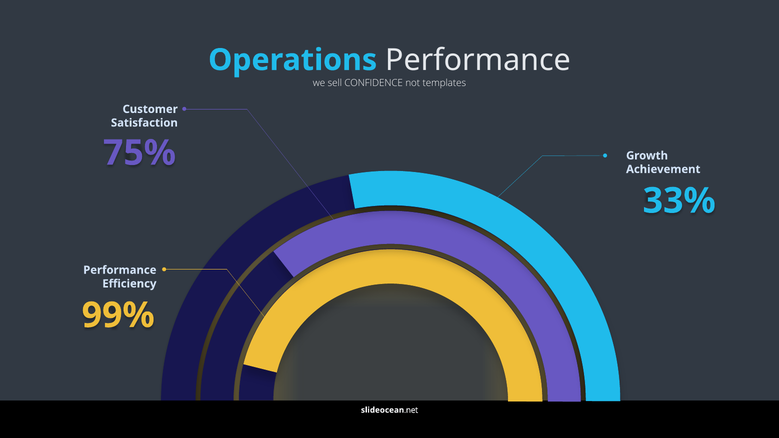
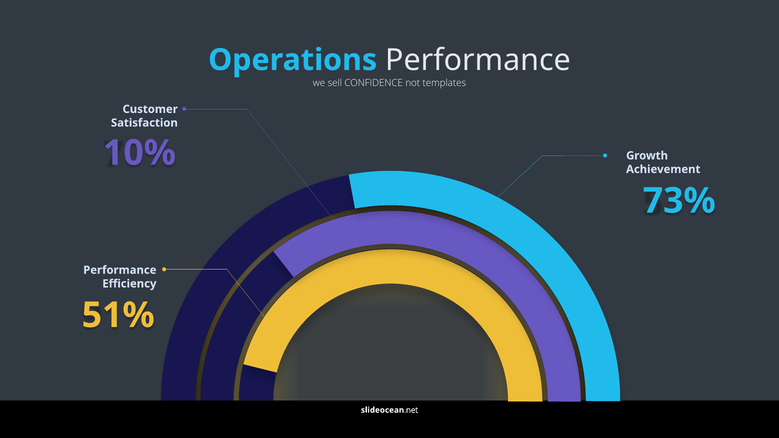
75%: 75% -> 10% (139, 153)
33%: 33% -> 73% (679, 201)
99%: 99% -> 51% (118, 315)
